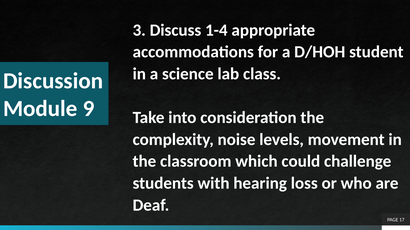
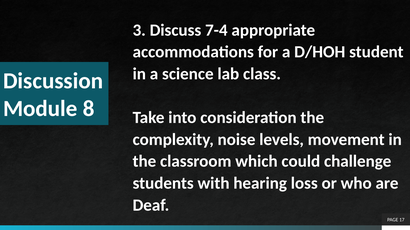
1-4: 1-4 -> 7-4 (216, 30)
9: 9 -> 8 (89, 109)
